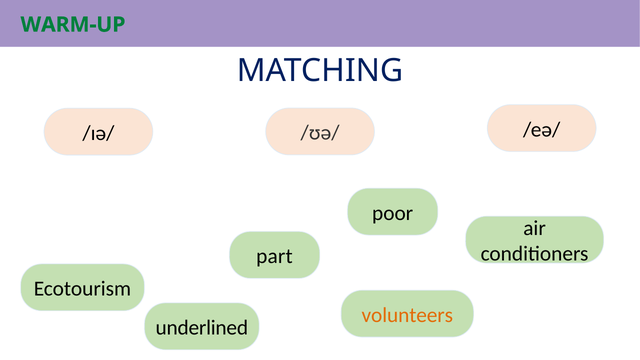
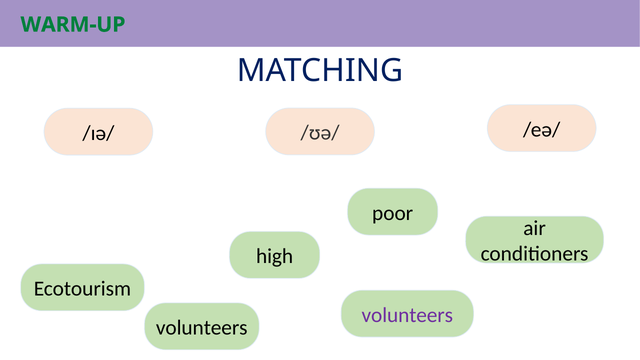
part: part -> high (275, 256)
volunteers colour: orange -> purple (407, 315)
underlined: underlined -> volunteers (202, 328)
